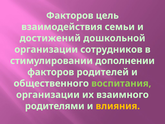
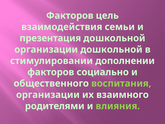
достижений: достижений -> презентация (50, 38)
организации сотрудников: сотрудников -> дошкольной (111, 49)
родителей: родителей -> социально (103, 72)
влияния colour: yellow -> light green (118, 106)
